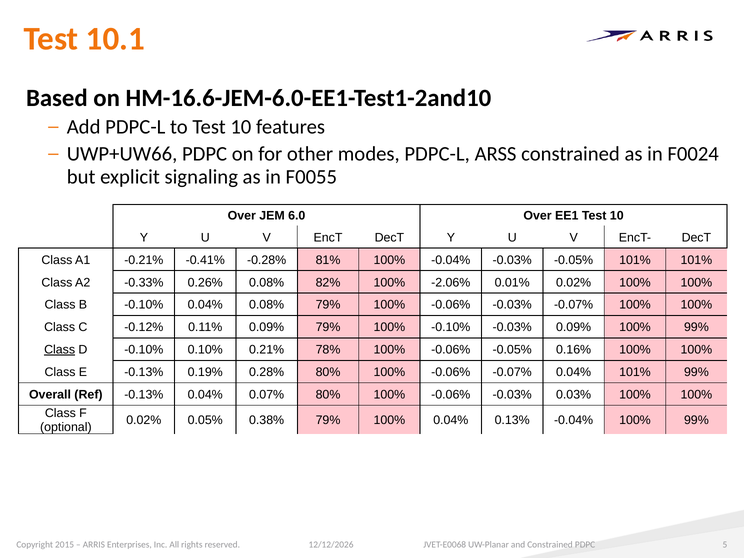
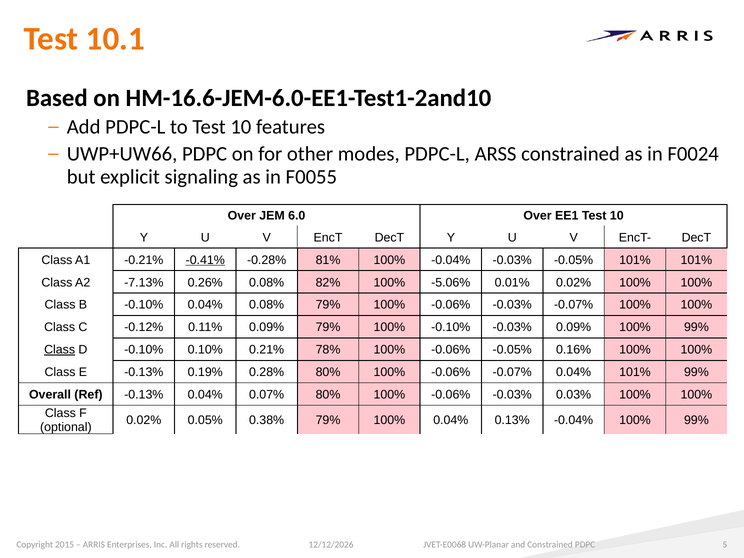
-0.41% underline: none -> present (205, 260)
-0.33%: -0.33% -> -7.13% (144, 282)
-2.06%: -2.06% -> -5.06% (451, 282)
